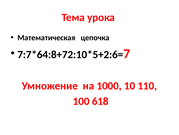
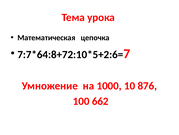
110: 110 -> 876 (147, 85)
618: 618 -> 662 (100, 101)
